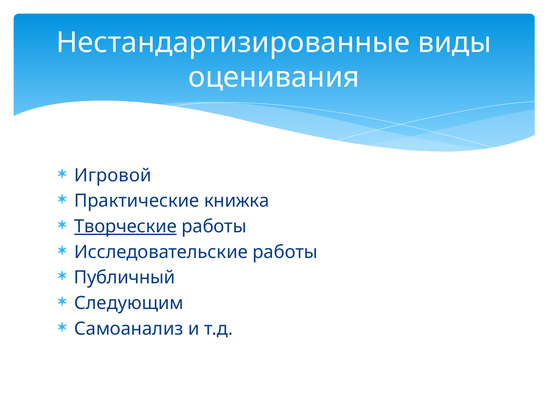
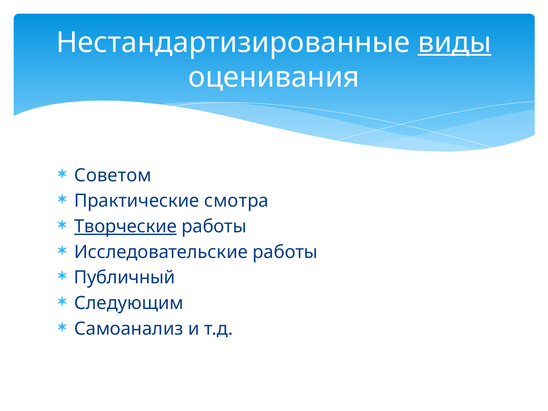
виды underline: none -> present (455, 42)
Игровой: Игровой -> Советом (113, 175)
книжка: книжка -> смотра (237, 201)
